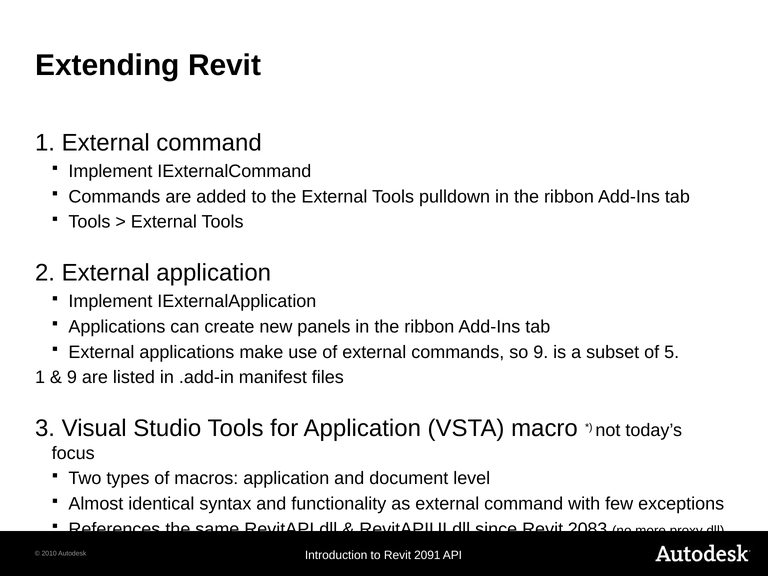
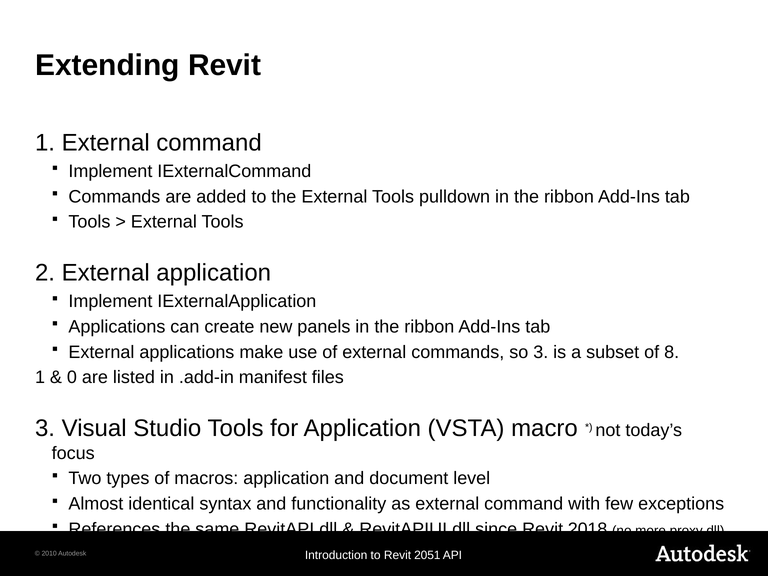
so 9: 9 -> 3 (541, 352)
5: 5 -> 8 (672, 352)
9: 9 -> 0 (72, 377)
2083: 2083 -> 2018 (588, 529)
2091: 2091 -> 2051 (427, 555)
